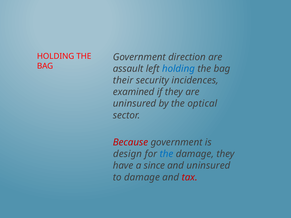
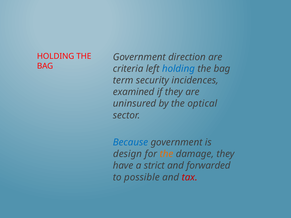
assault: assault -> criteria (128, 69)
their: their -> term (123, 80)
Because colour: red -> blue (131, 142)
the colour: blue -> orange (167, 154)
since: since -> strict (154, 166)
and uninsured: uninsured -> forwarded (209, 166)
to damage: damage -> possible (142, 177)
